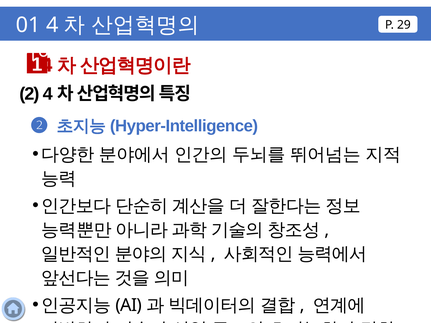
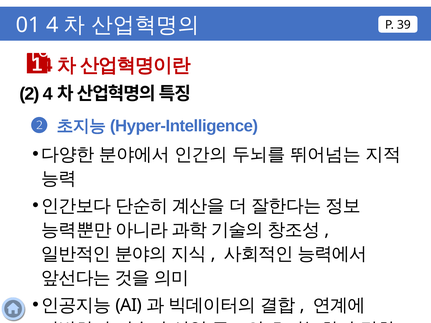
29: 29 -> 39 (404, 25)
